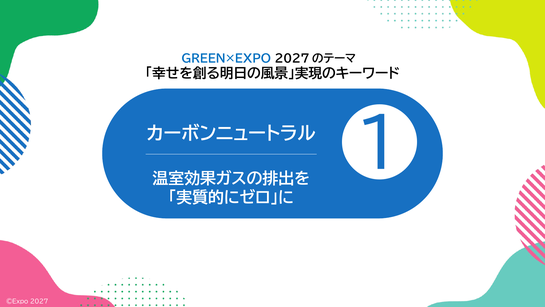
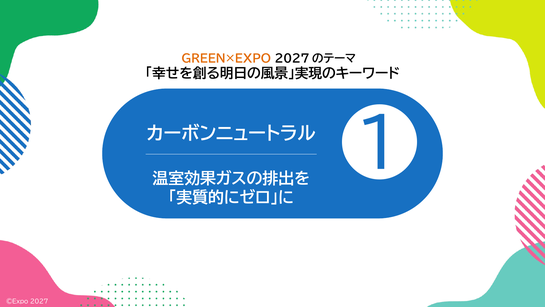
GREEN×EXPO colour: blue -> orange (226, 58)
